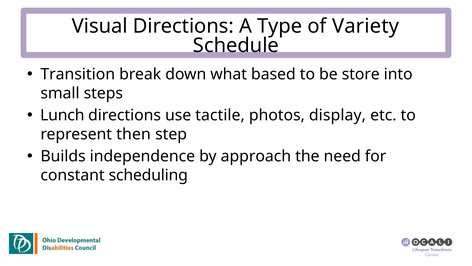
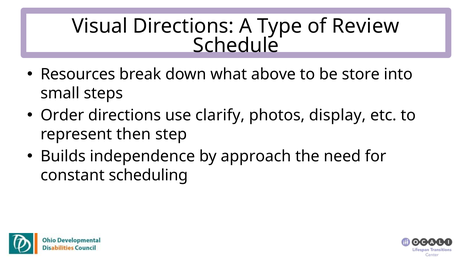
Variety: Variety -> Review (366, 26)
Transition: Transition -> Resources (78, 74)
based: based -> above (273, 74)
Lunch: Lunch -> Order (62, 115)
tactile: tactile -> clarify (220, 115)
